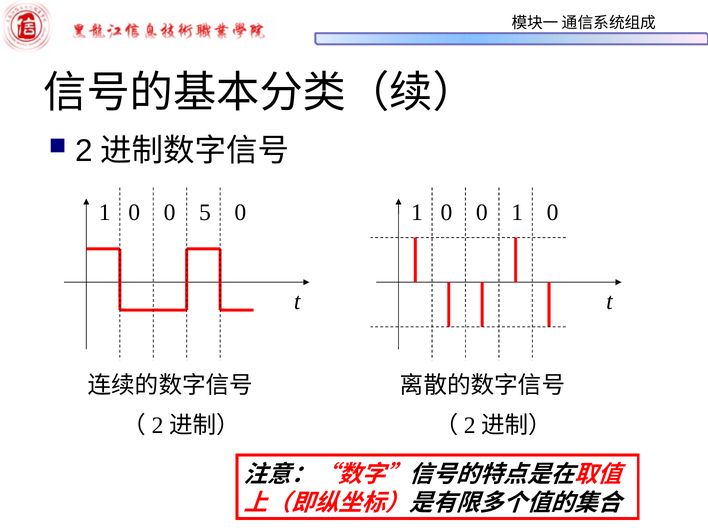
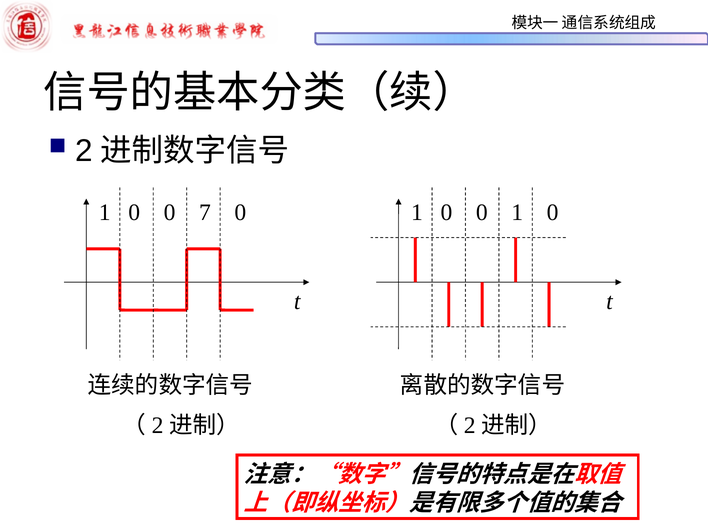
5: 5 -> 7 (205, 212)
